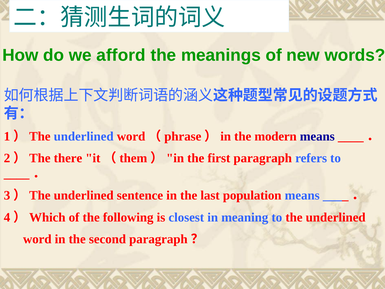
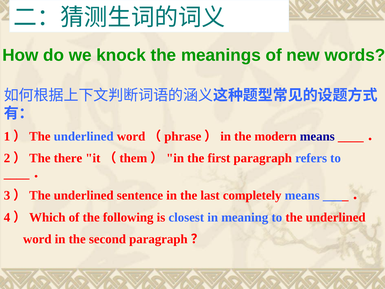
afford: afford -> knock (121, 55)
population: population -> completely (252, 195)
